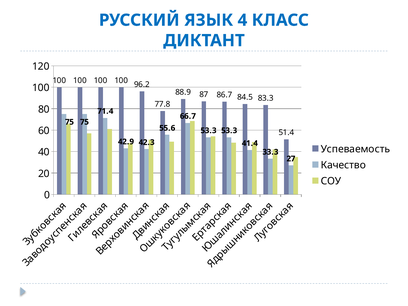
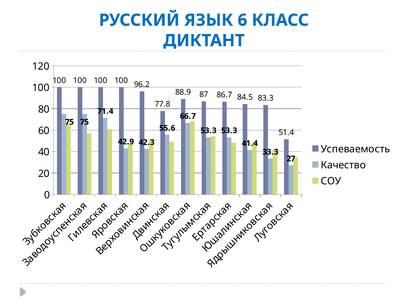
4: 4 -> 6 (242, 20)
